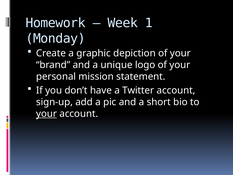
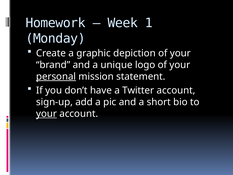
personal underline: none -> present (56, 76)
